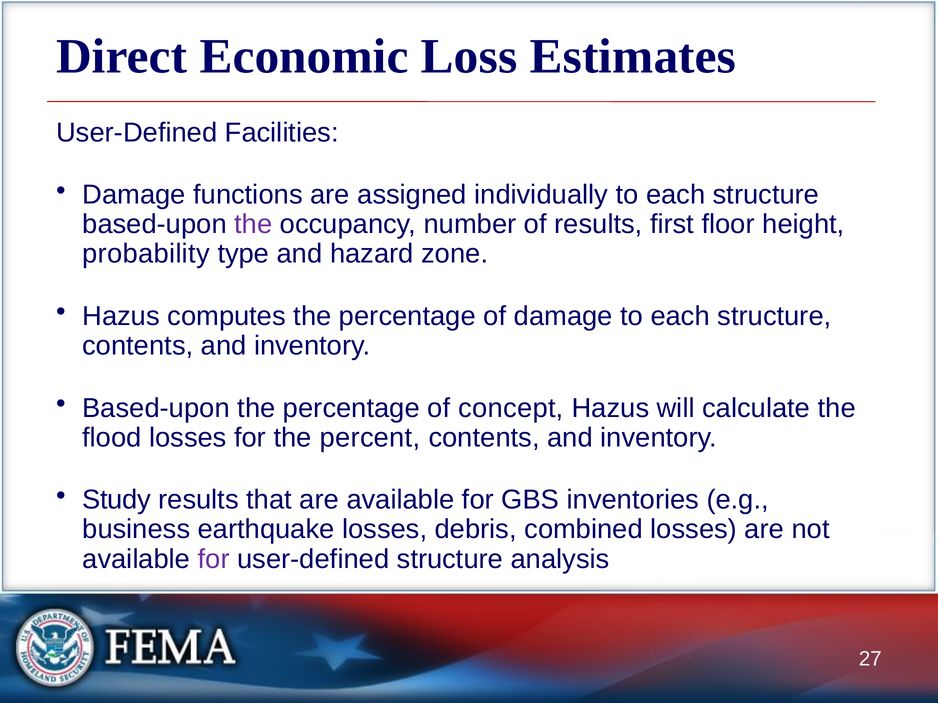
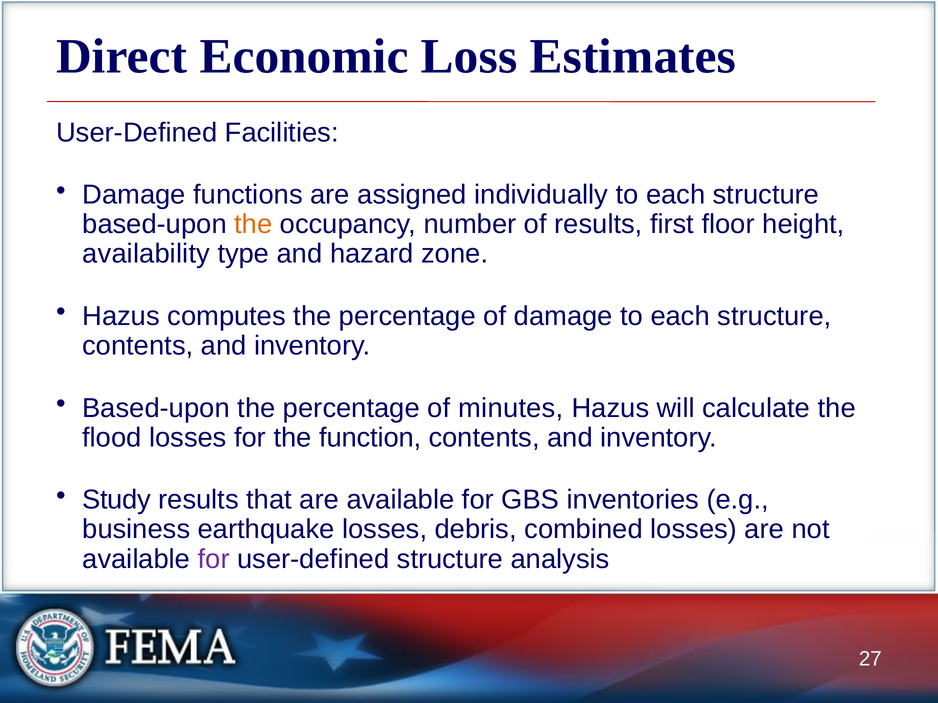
the colour: purple -> orange (253, 225)
probability: probability -> availability (146, 254)
concept: concept -> minutes (511, 408)
percent: percent -> function (370, 438)
